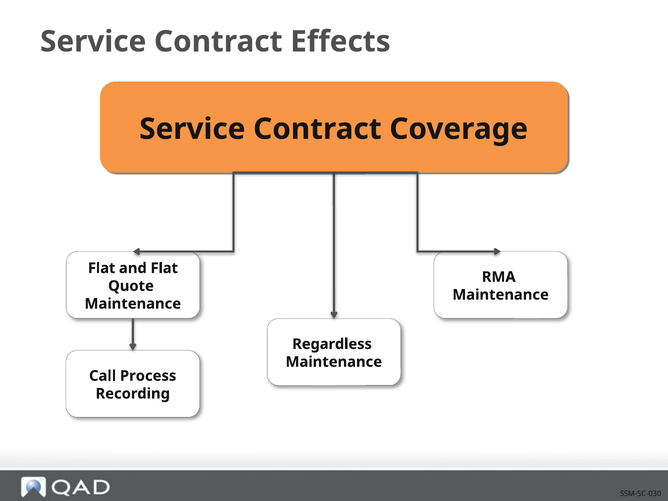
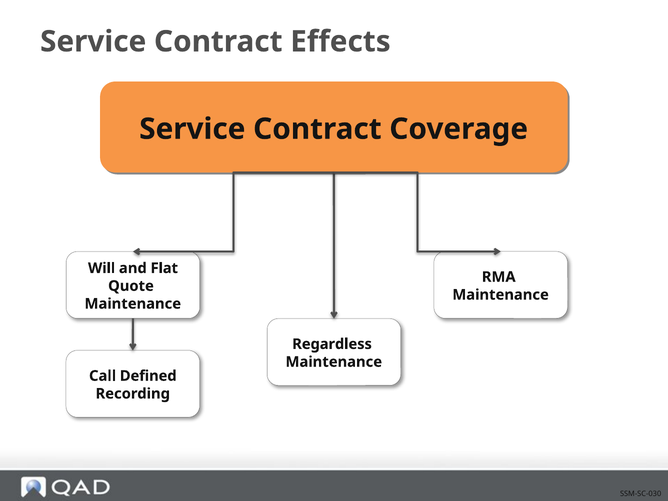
Flat: Flat -> Will (102, 268)
Process: Process -> Defined (148, 376)
